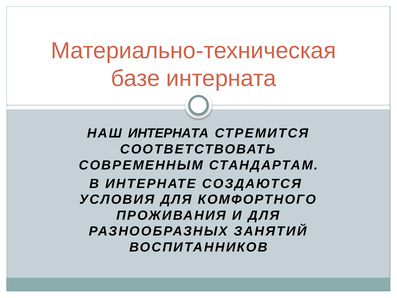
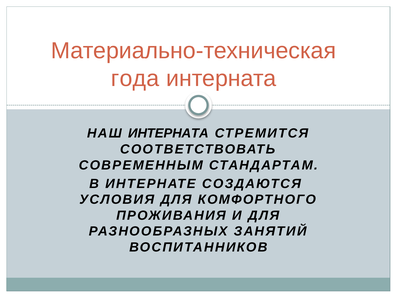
базе: базе -> года (135, 78)
